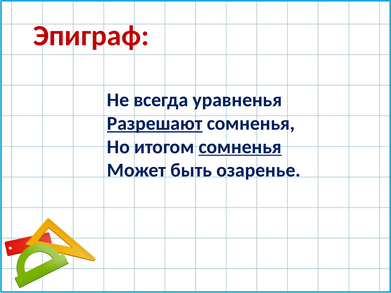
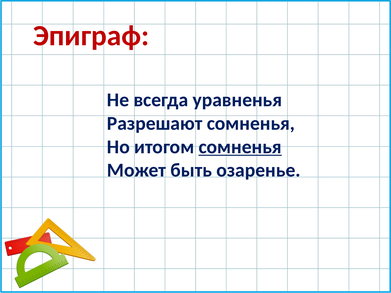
Разрешают underline: present -> none (155, 124)
